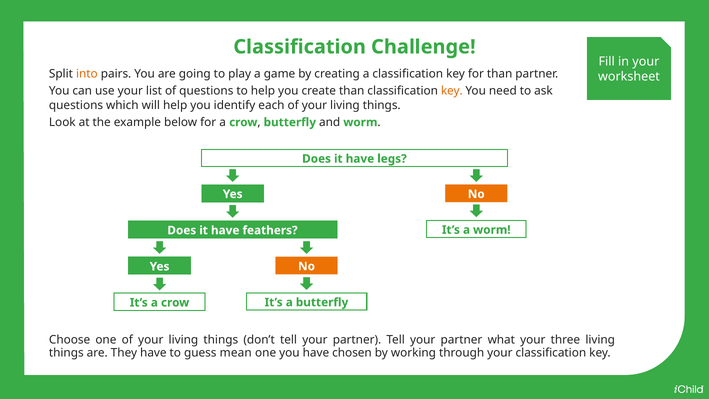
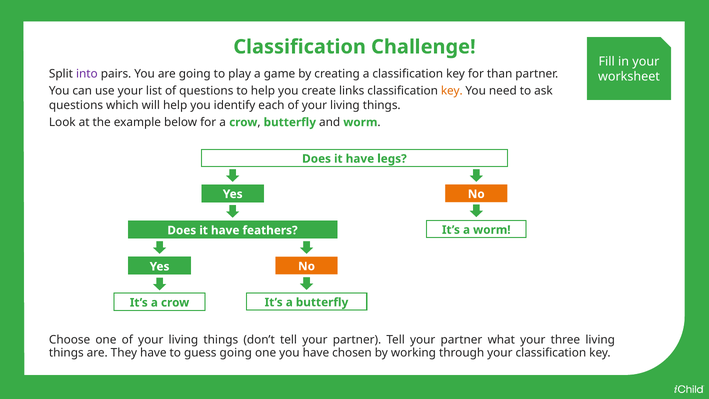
into colour: orange -> purple (87, 74)
create than: than -> links (352, 91)
guess mean: mean -> going (236, 353)
